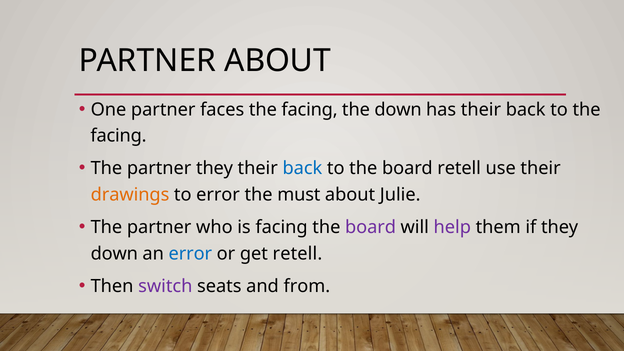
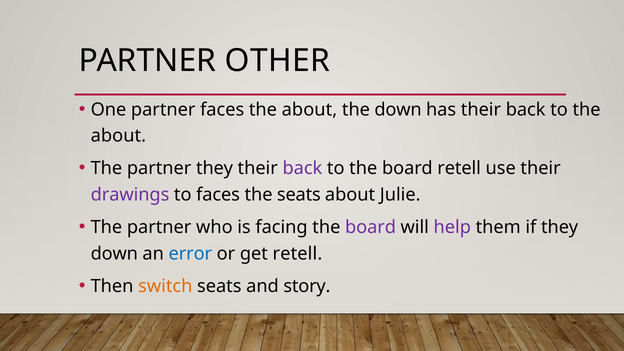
PARTNER ABOUT: ABOUT -> OTHER (277, 60)
faces the facing: facing -> about (309, 110)
facing: facing -> about (118, 136)
back colour: blue -> purple (302, 168)
drawings colour: orange -> purple (130, 195)
to error: error -> faces (218, 195)
the must: must -> seats (299, 195)
switch colour: purple -> orange (165, 286)
from: from -> story (307, 286)
